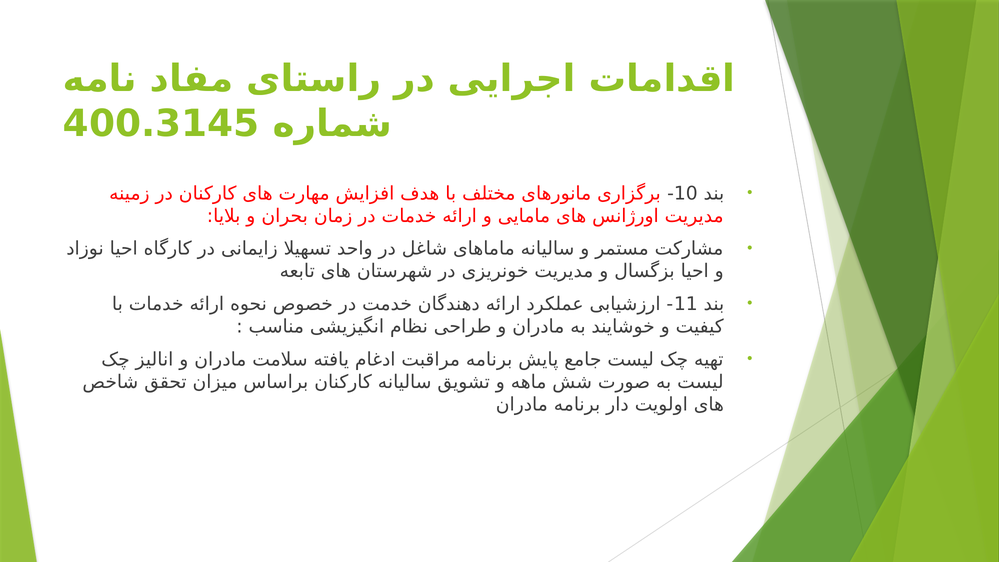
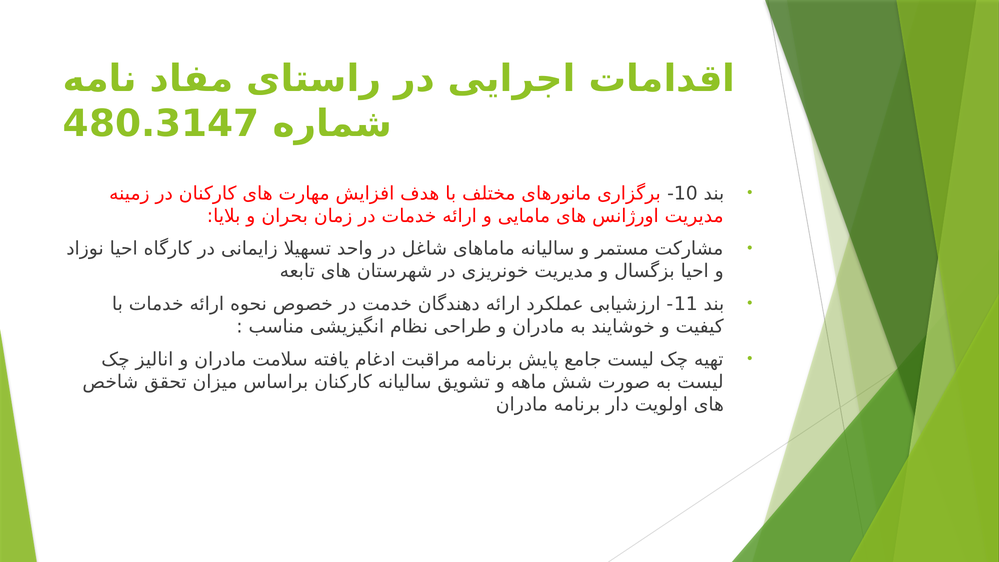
400.3145: 400.3145 -> 480.3147 (161, 124)
